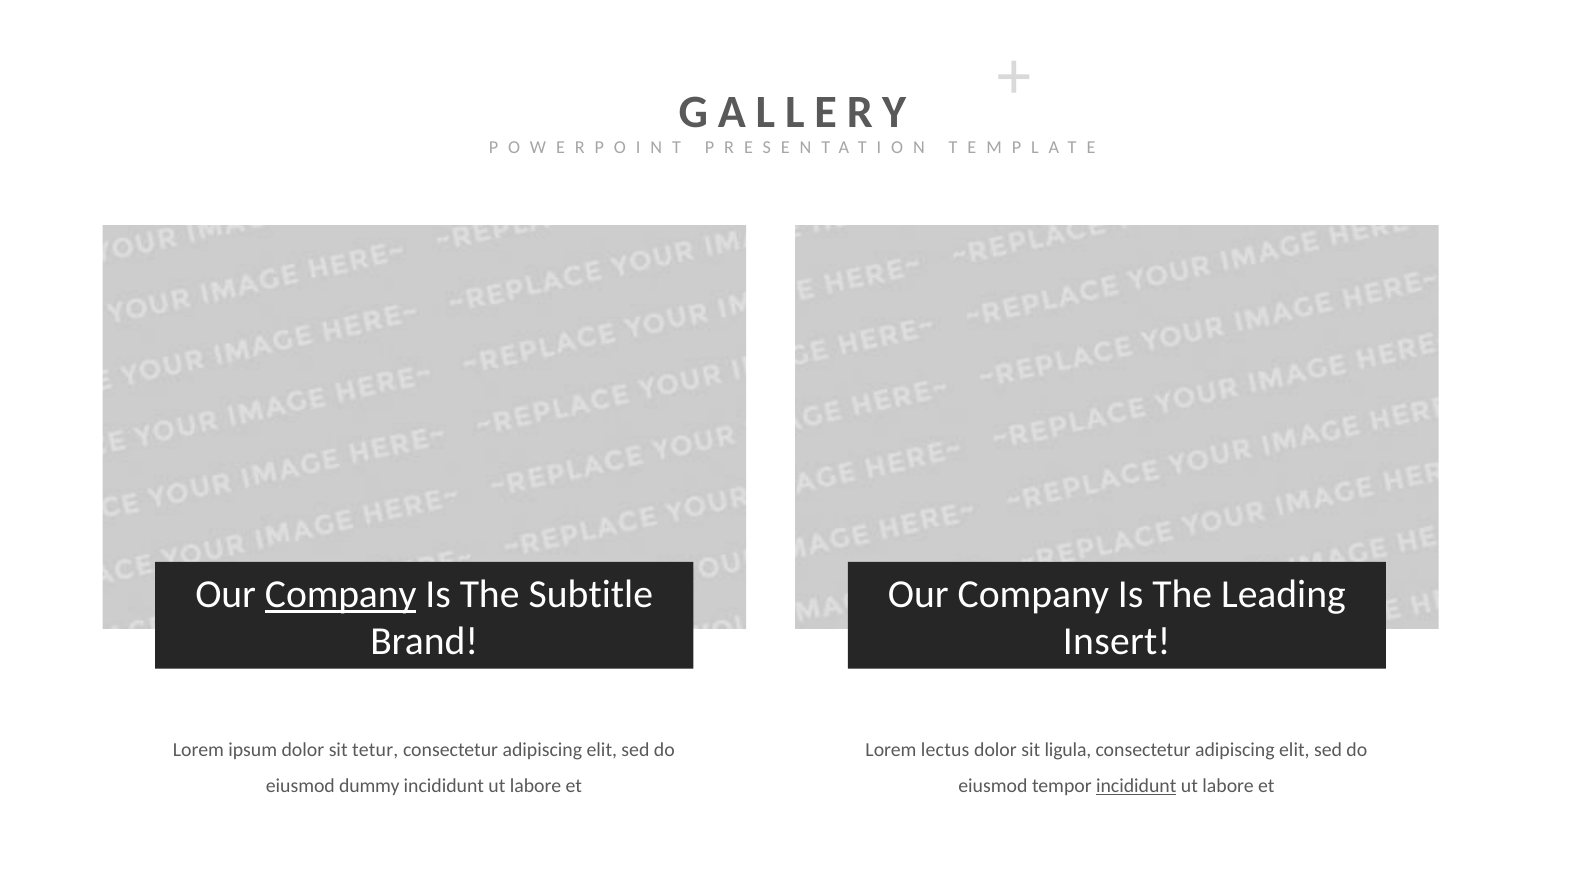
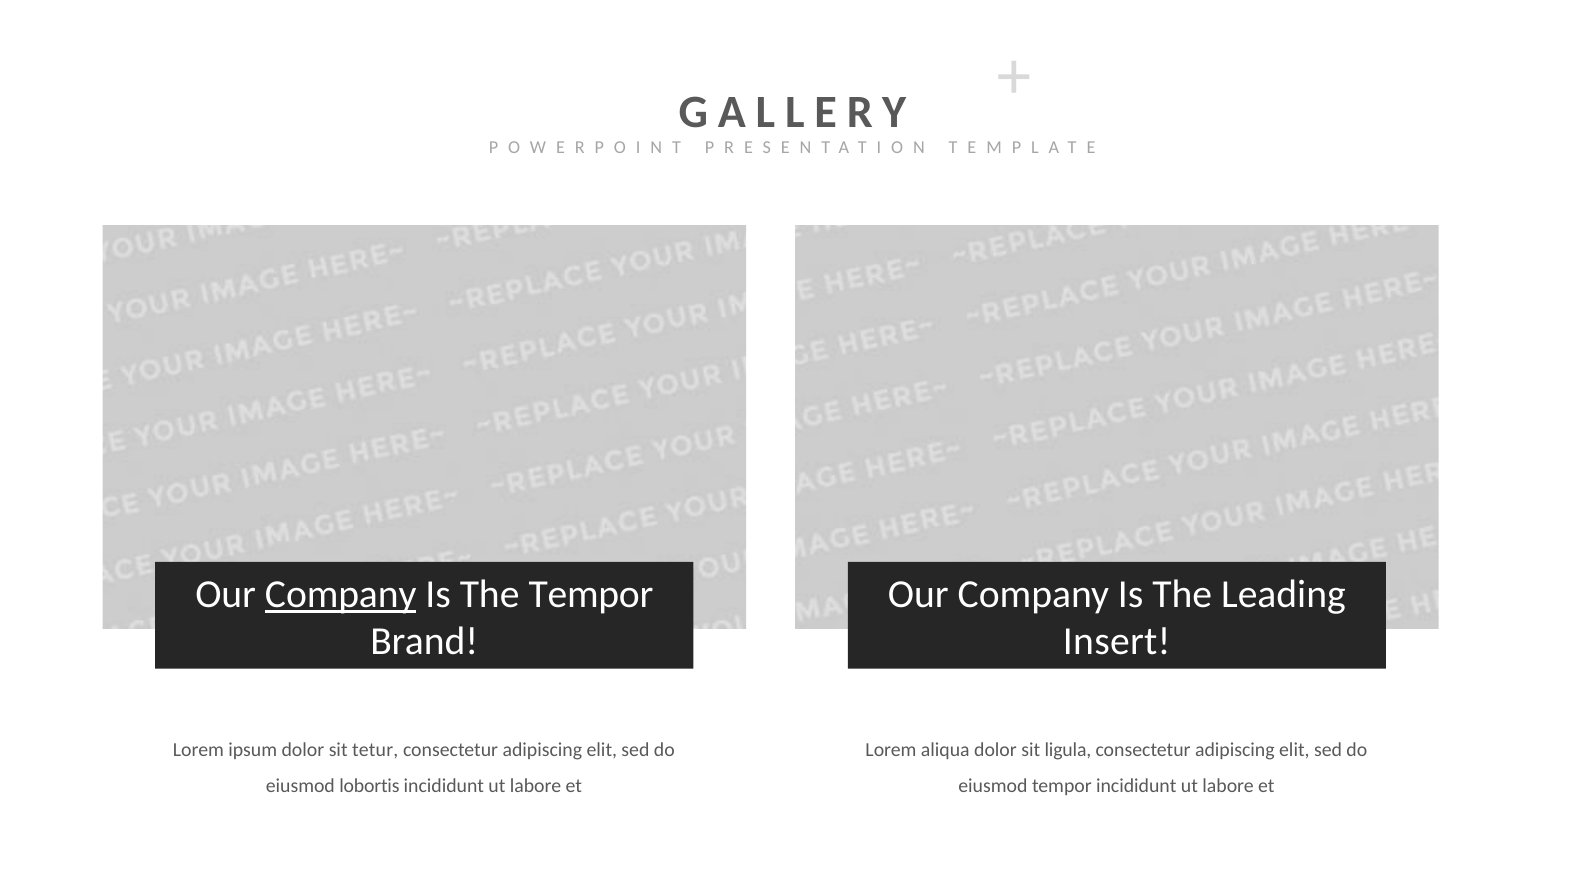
The Subtitle: Subtitle -> Tempor (591, 594)
lectus: lectus -> aliqua (945, 750)
dummy: dummy -> lobortis (369, 785)
incididunt underline: present -> none (1136, 785)
